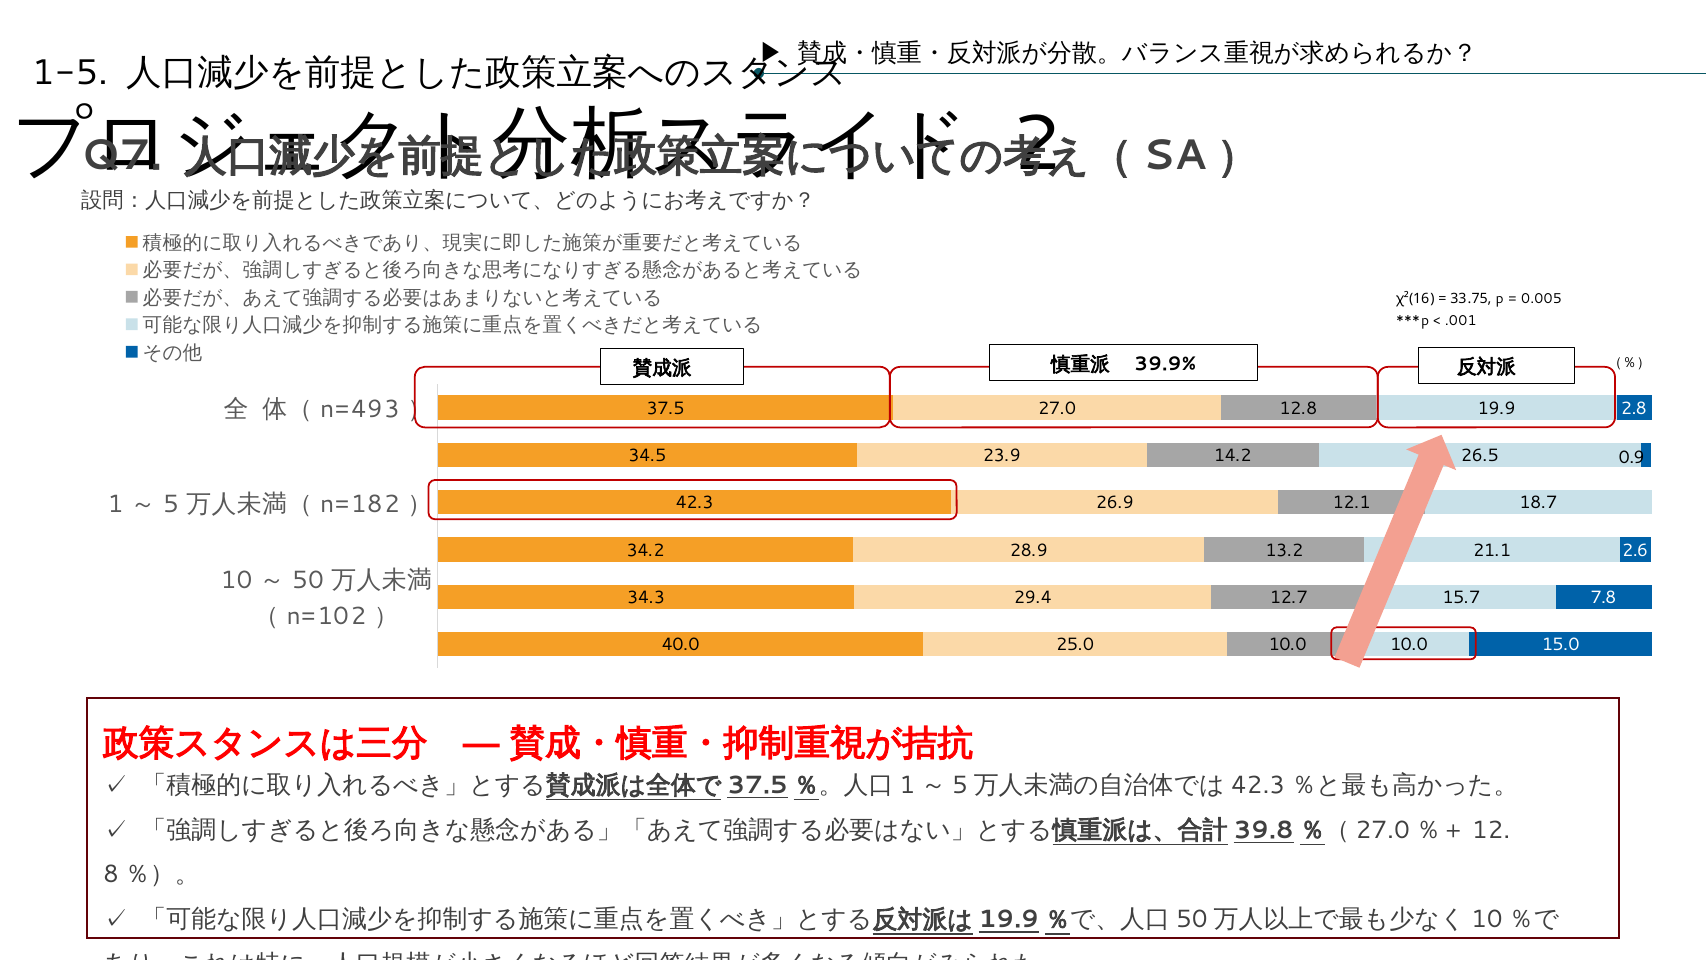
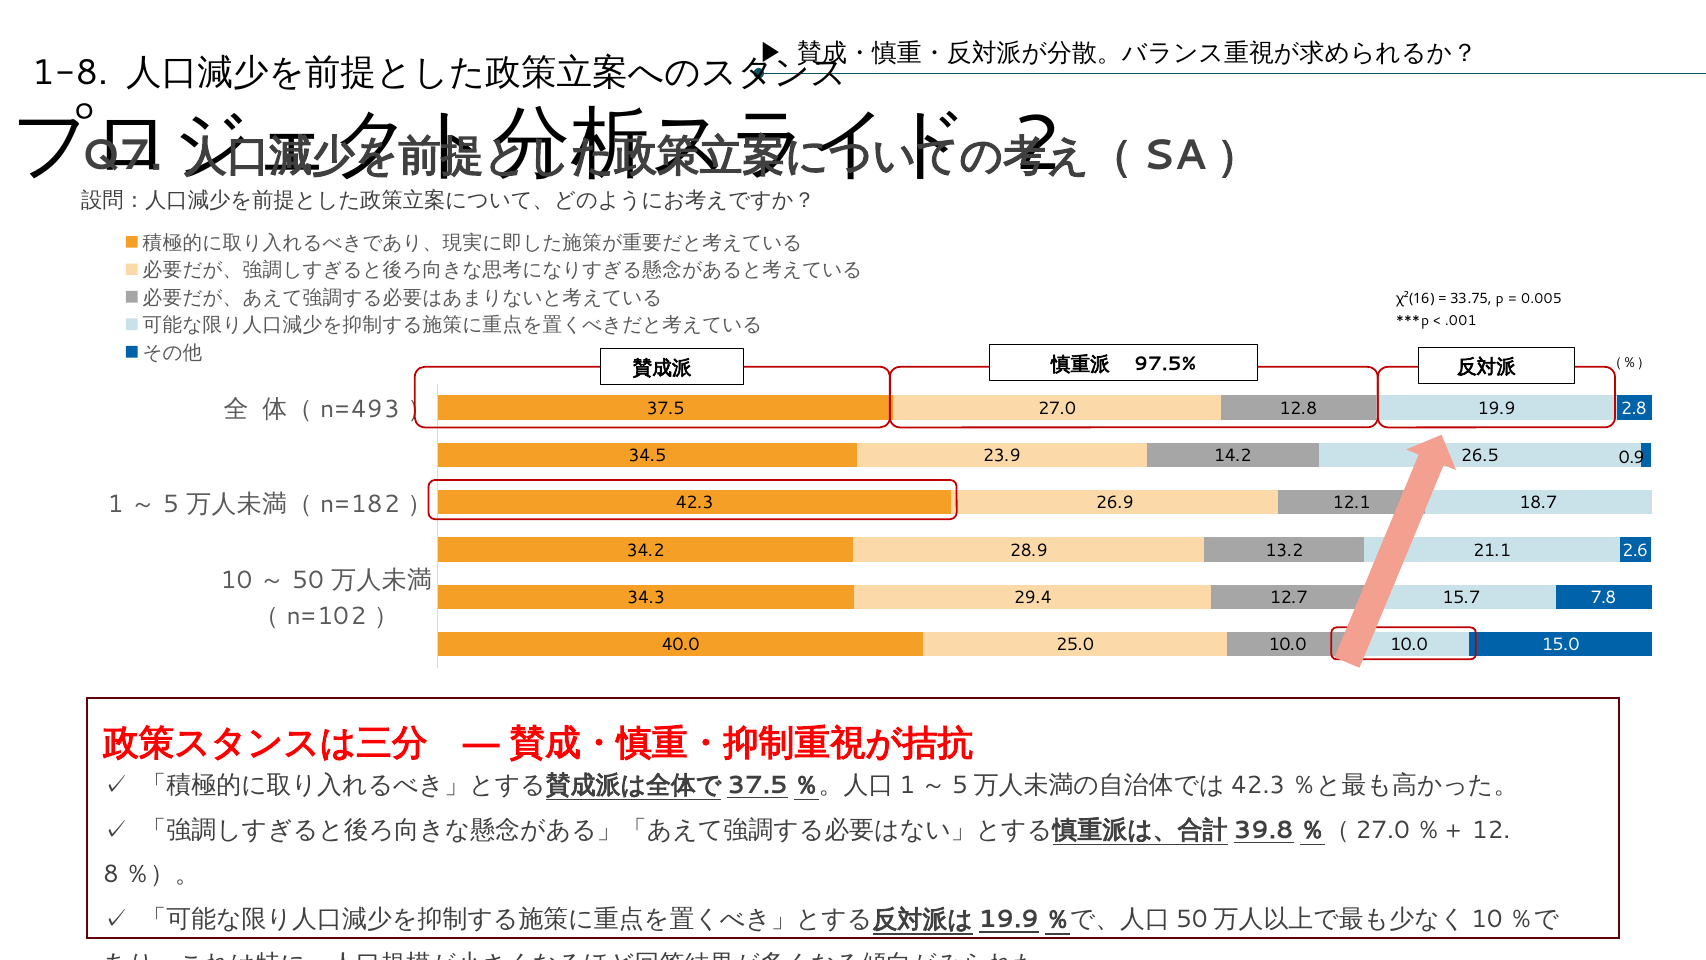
1-5: 1-5 -> 1-8 (70, 73)
39.9%: 39.9% -> 97.5% (1165, 364)
